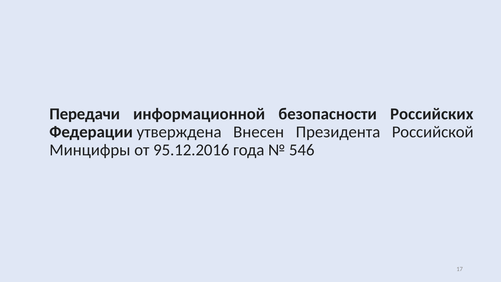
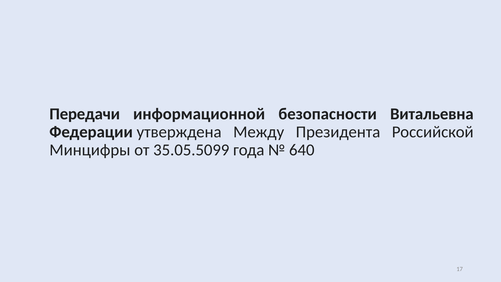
Российских: Российских -> Витальевна (432, 114)
Внесен: Внесен -> Между (259, 132)
95.12.2016: 95.12.2016 -> 35.05.5099 (191, 150)
546: 546 -> 640 (302, 150)
